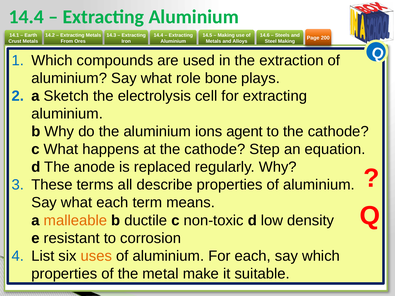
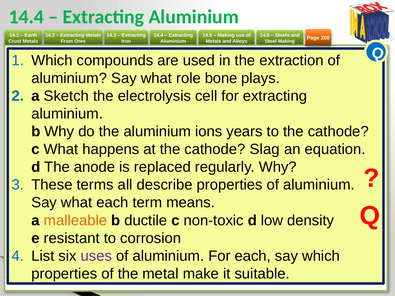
agent: agent -> years (244, 132)
Step: Step -> Slag (265, 149)
uses colour: orange -> purple (96, 256)
